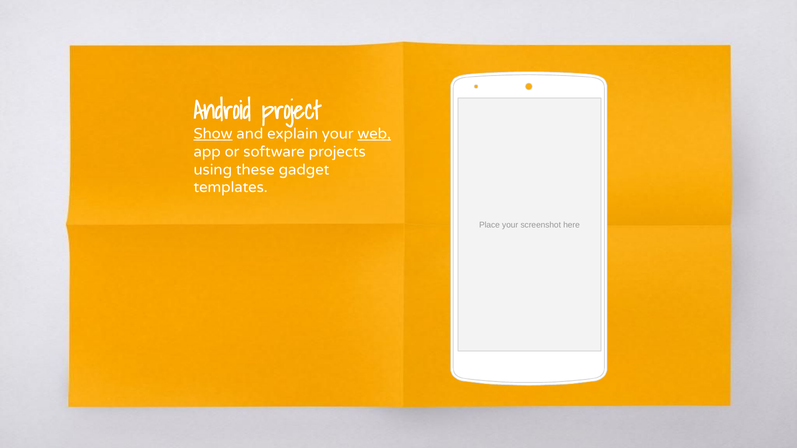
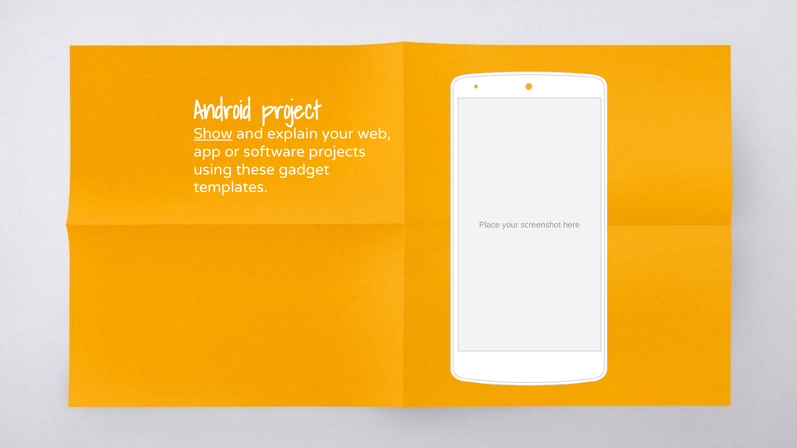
web underline: present -> none (374, 134)
